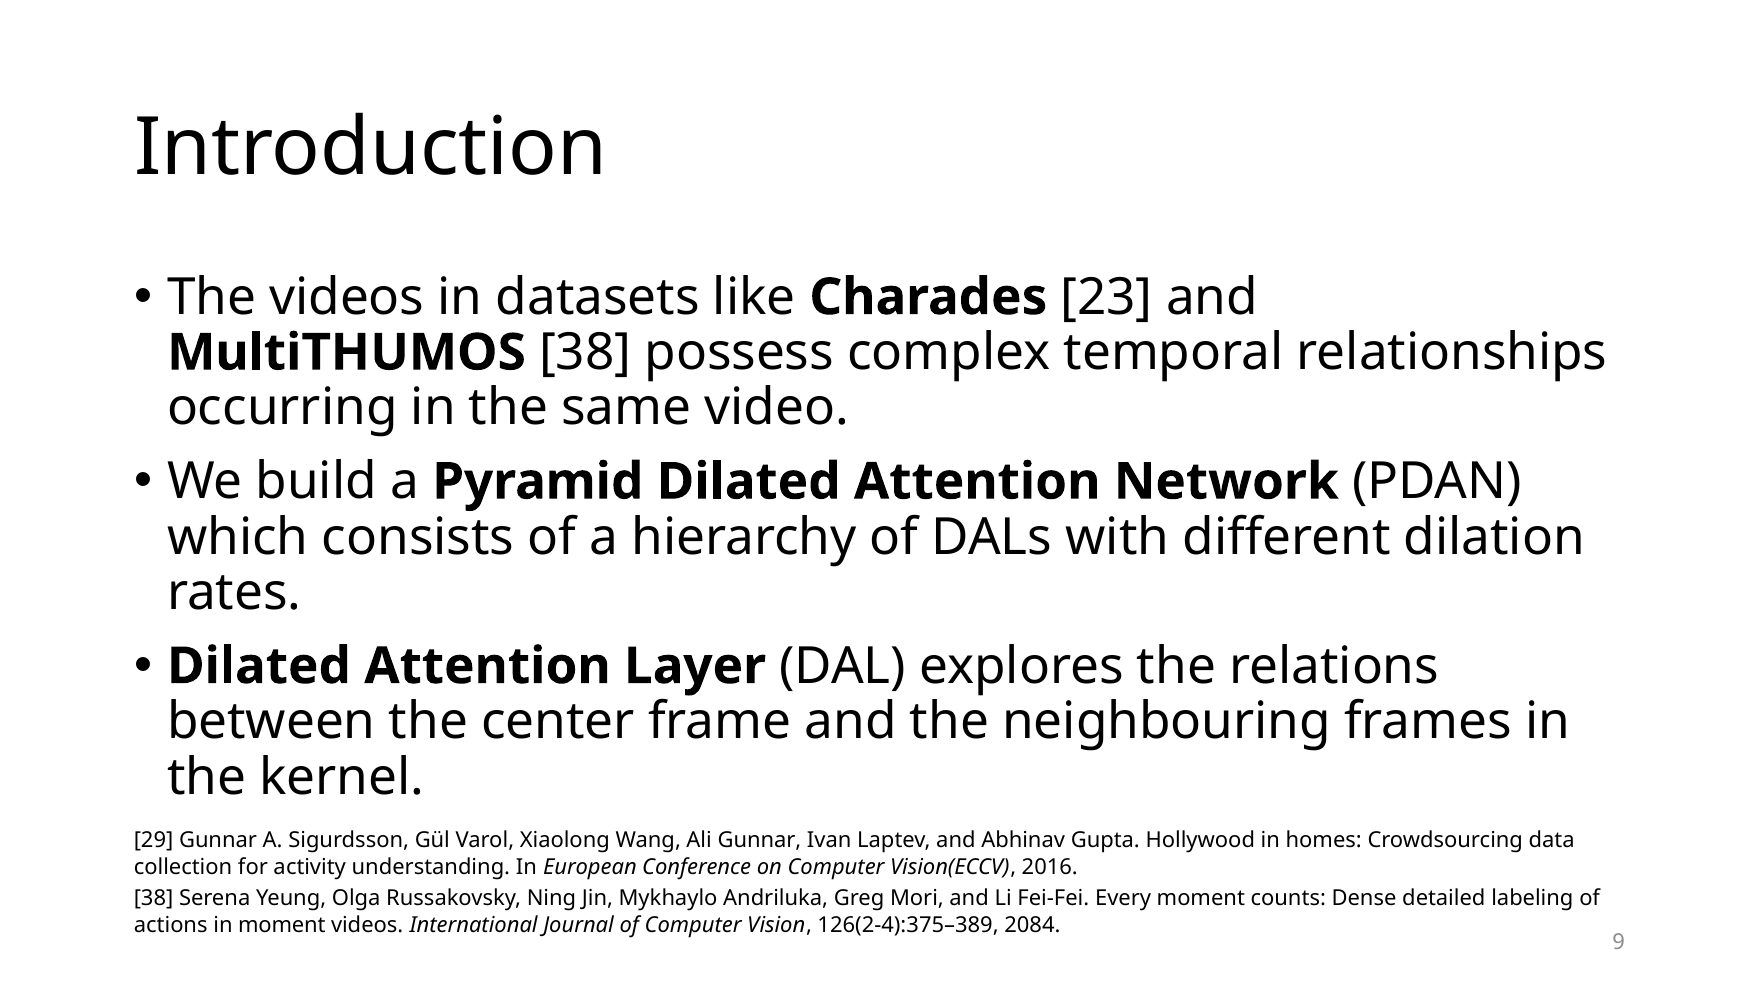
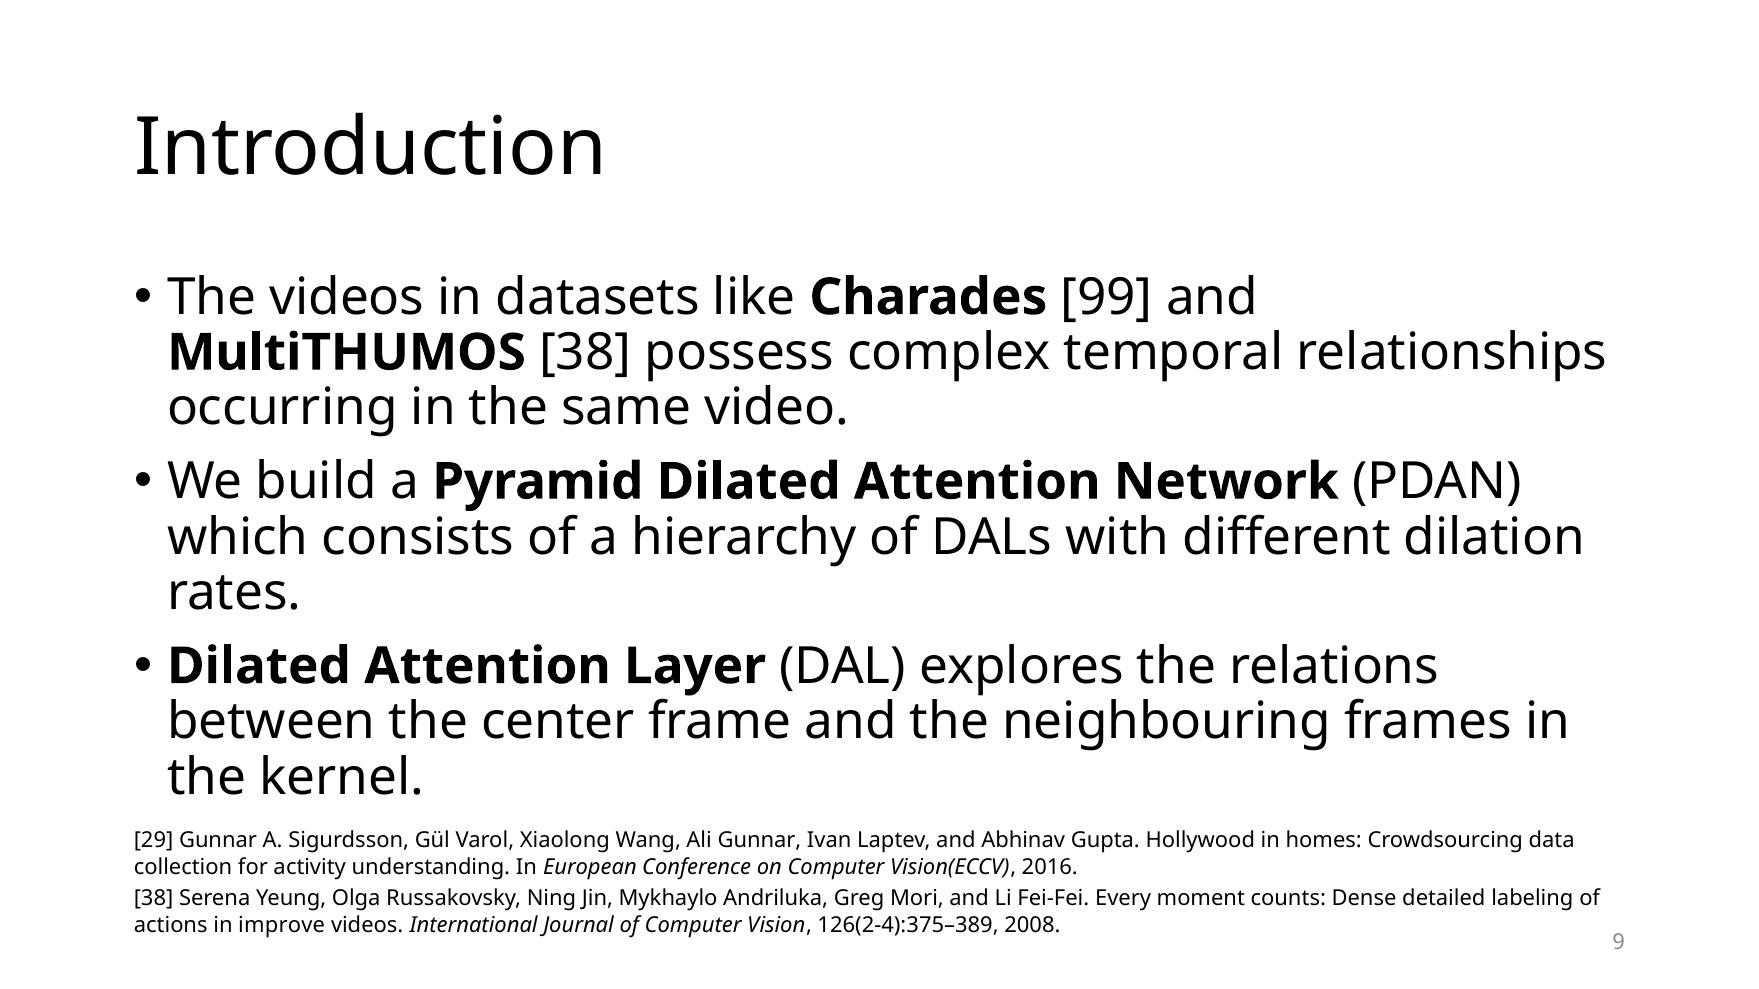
23: 23 -> 99 (1107, 297)
in moment: moment -> improve (282, 925)
2084: 2084 -> 2008 (1032, 925)
